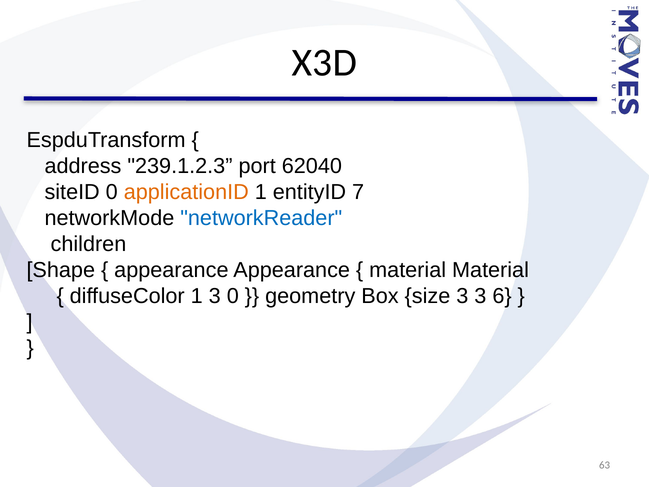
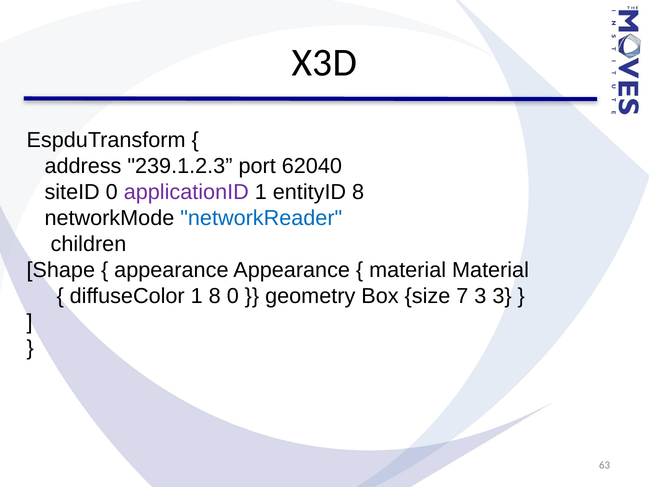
applicationID colour: orange -> purple (186, 192)
entityID 7: 7 -> 8 (358, 192)
1 3: 3 -> 8 (215, 296)
size 3: 3 -> 7 (462, 296)
3 6: 6 -> 3 (502, 296)
